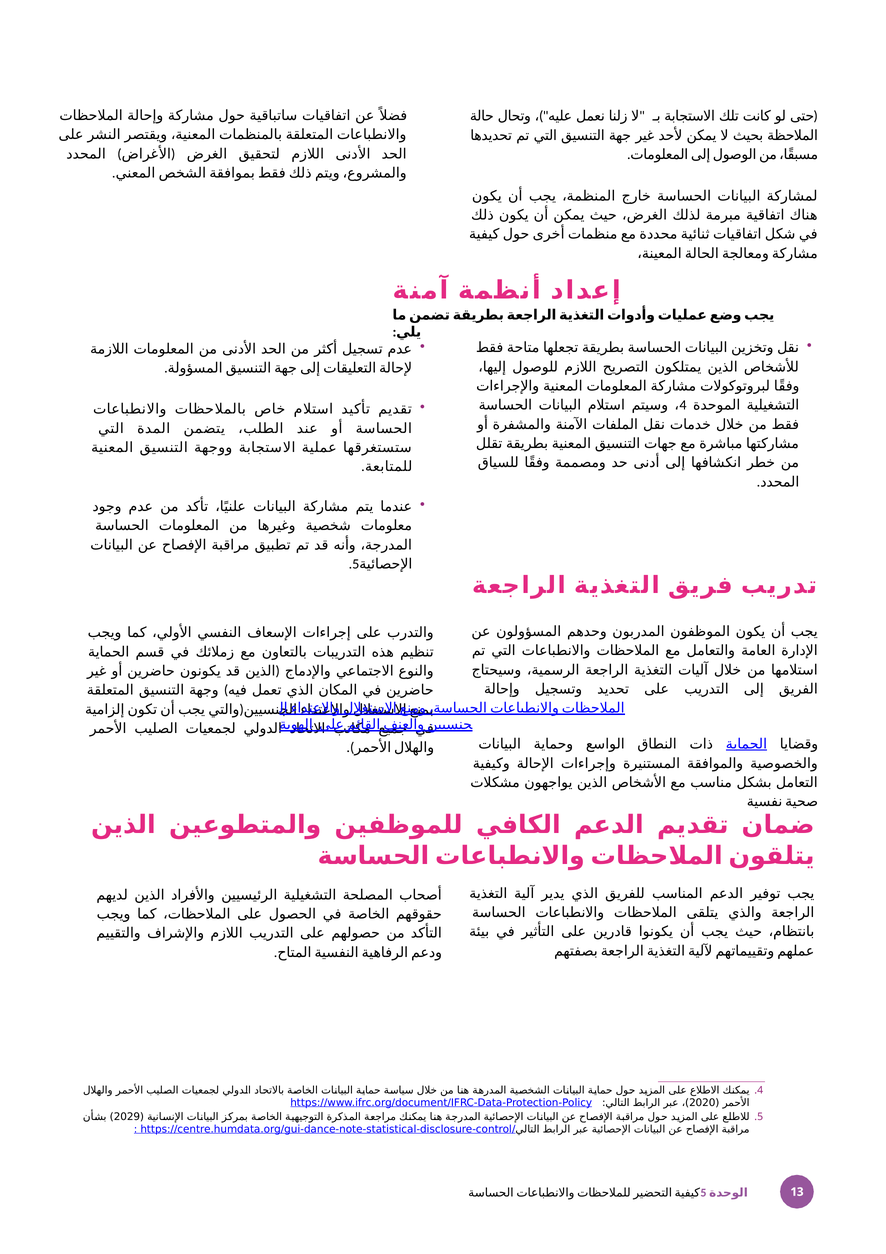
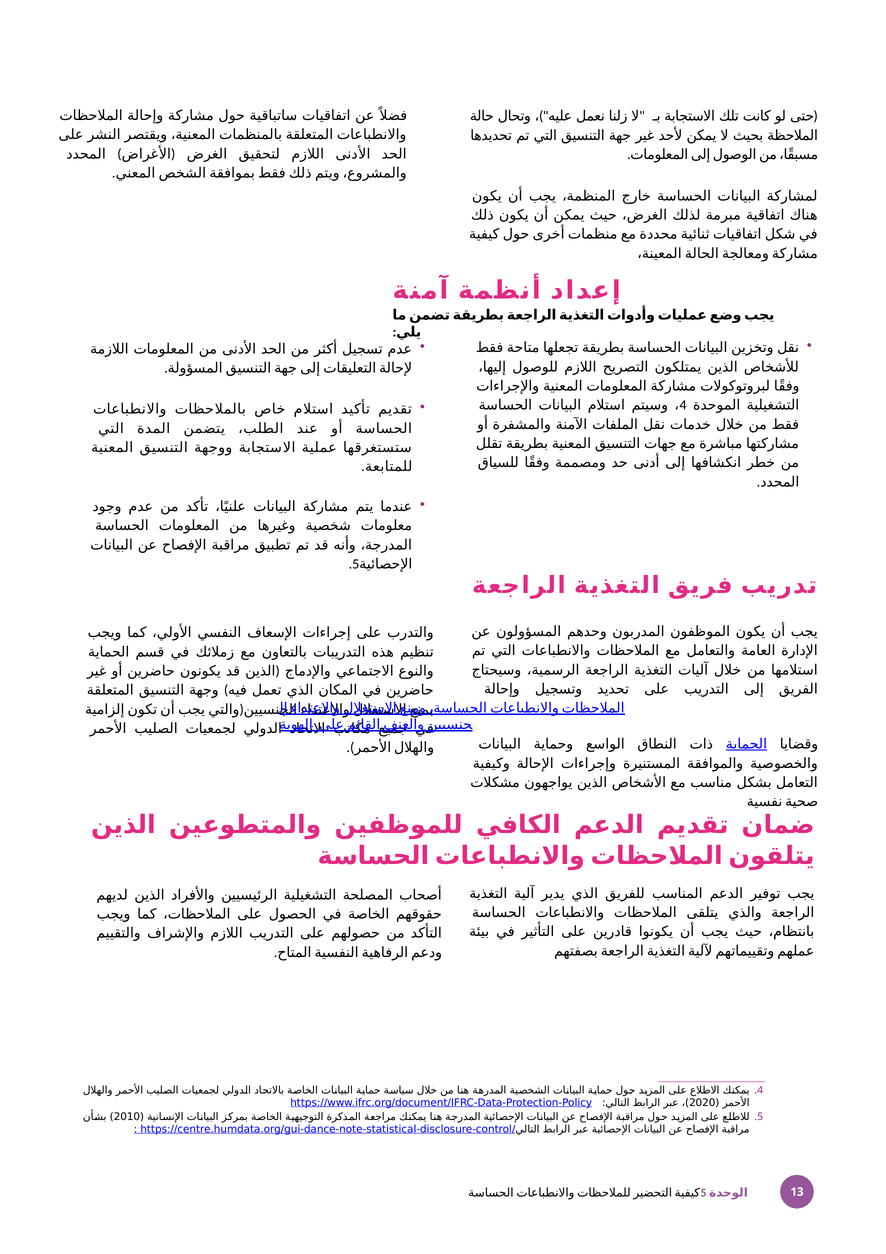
2029: 2029 -> 2010 (127, 1117)
